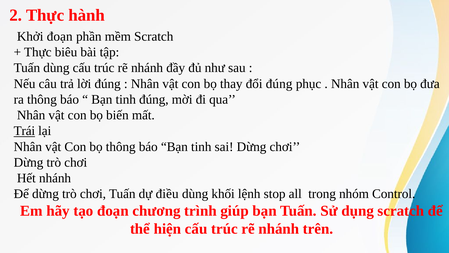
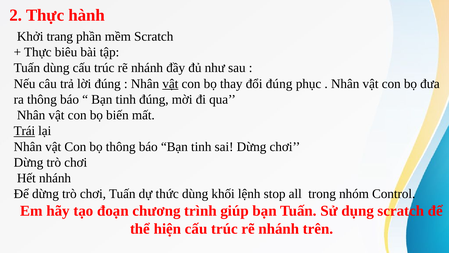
Khởi đoạn: đoạn -> trang (60, 36)
vật underline: none -> present (170, 84)
điều: điều -> thức (167, 194)
